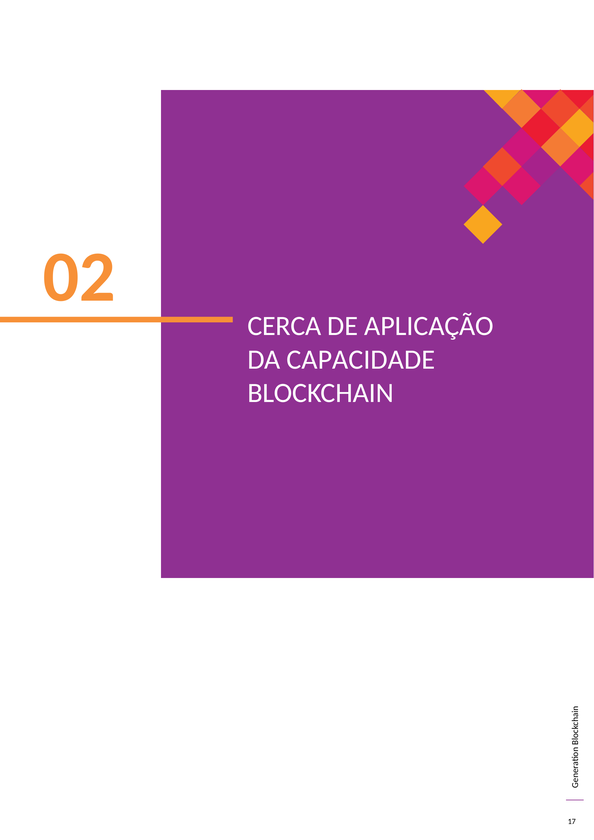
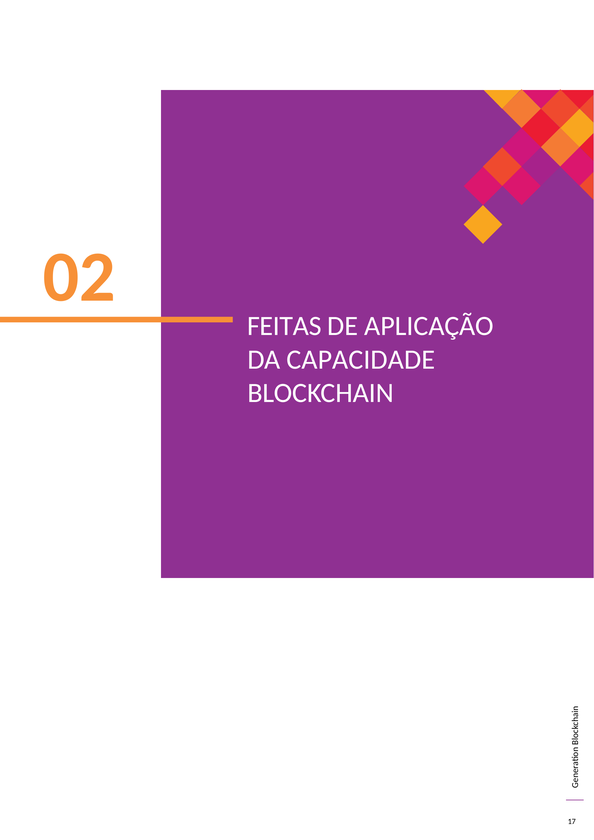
CERCA: CERCA -> FEITAS (284, 326)
